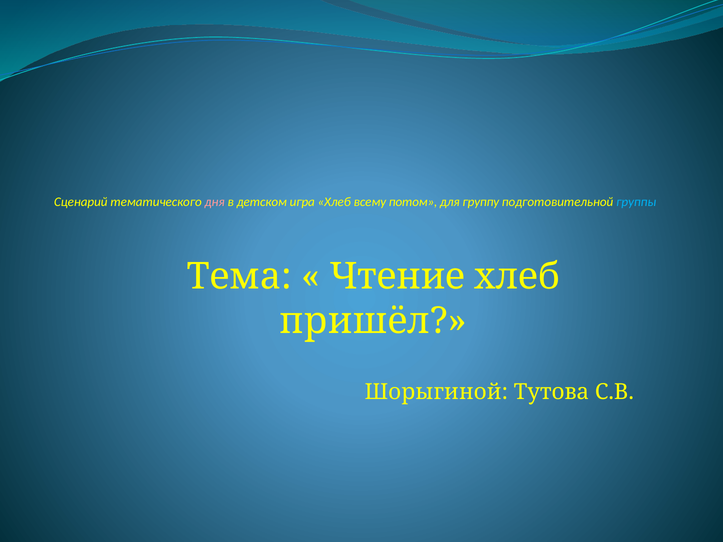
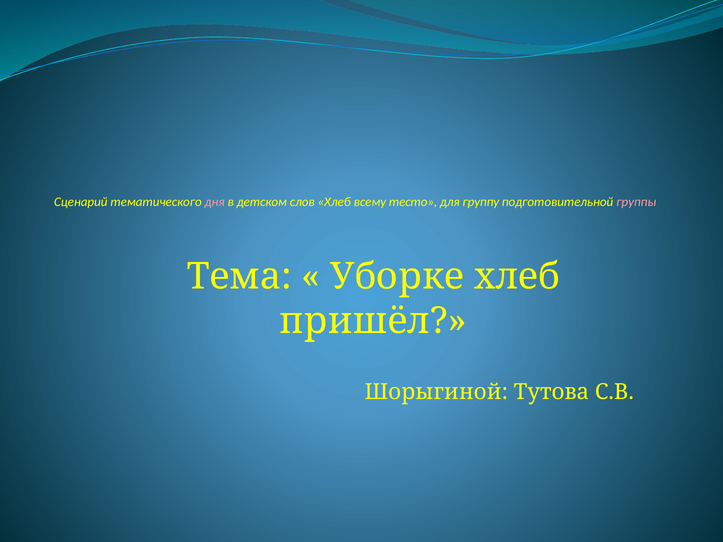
игра: игра -> слов (302, 202)
потом: потом -> тесто (413, 202)
группы colour: light blue -> pink (636, 202)
Чтение: Чтение -> Уборке (397, 277)
